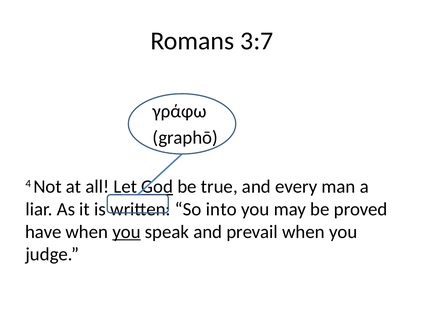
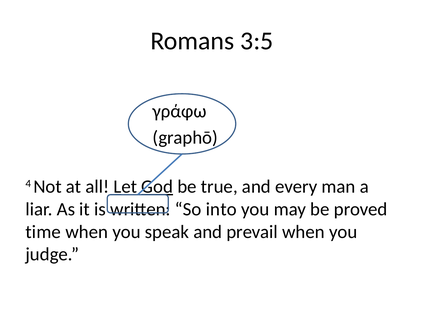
3:7: 3:7 -> 3:5 (257, 41)
have: have -> time (43, 232)
you underline: present -> none (127, 232)
